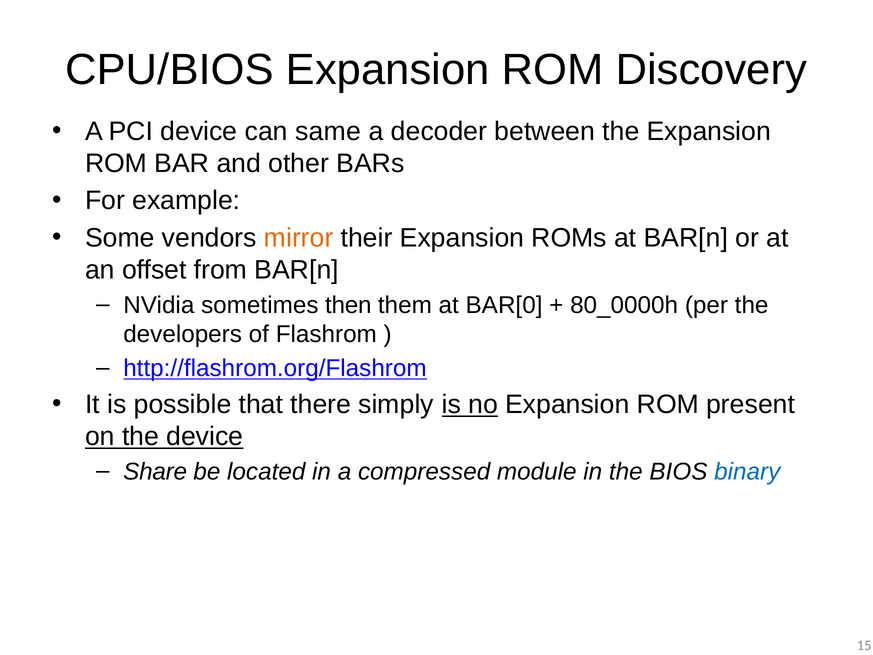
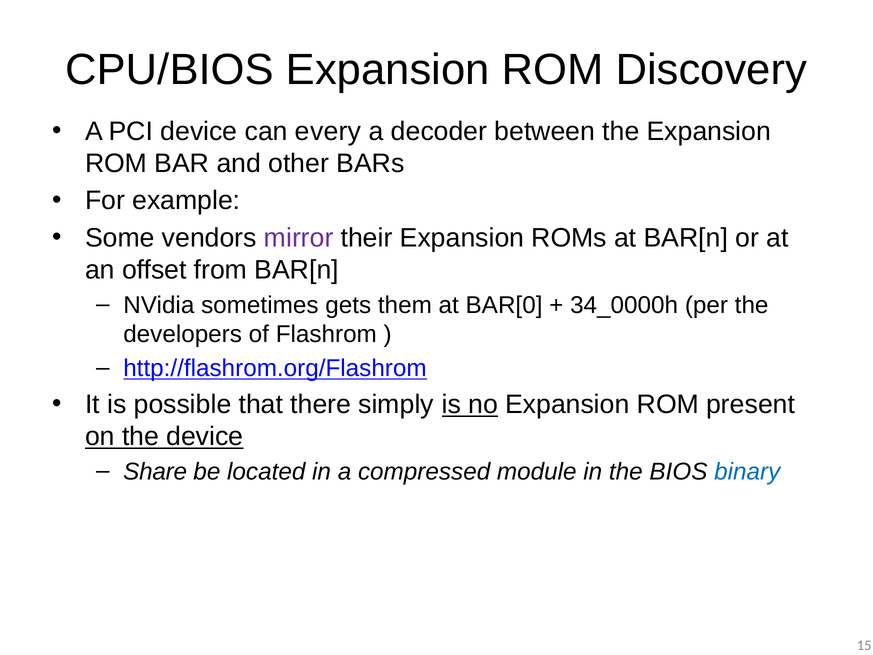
same: same -> every (328, 131)
mirror colour: orange -> purple (299, 238)
then: then -> gets (348, 305)
80_0000h: 80_0000h -> 34_0000h (624, 305)
